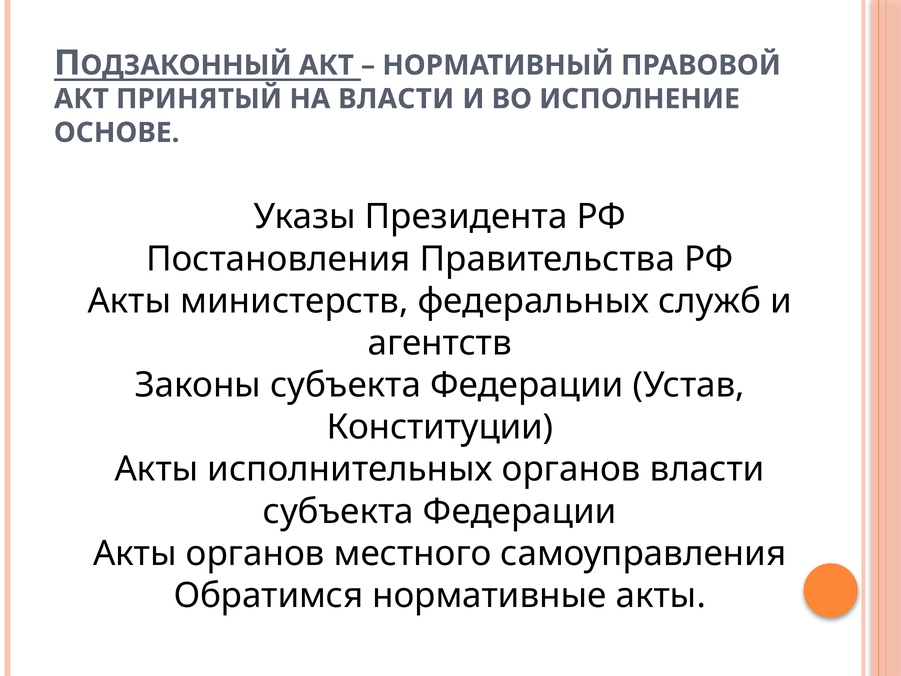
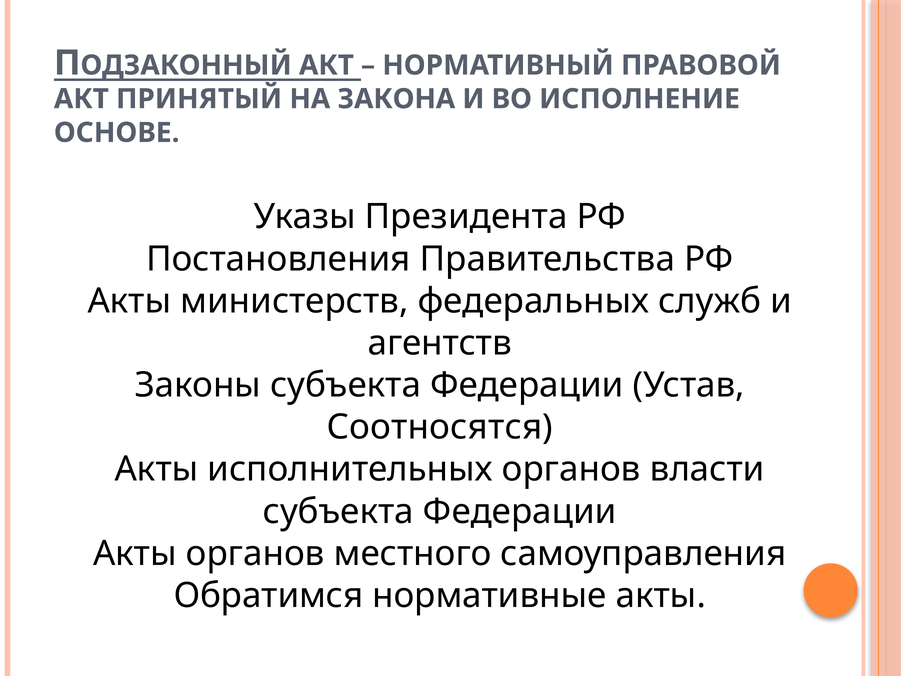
НА ВЛАСТИ: ВЛАСТИ -> ЗАКОНА (396, 99)
Конституции: Конституции -> Соотносятся (440, 427)
